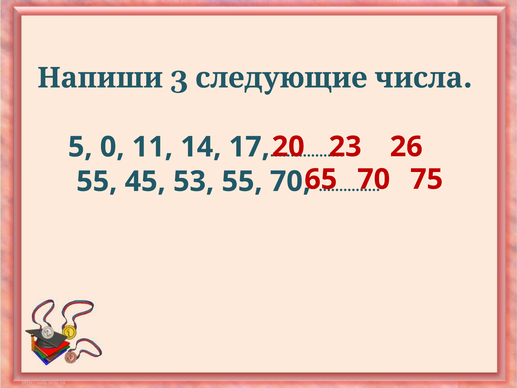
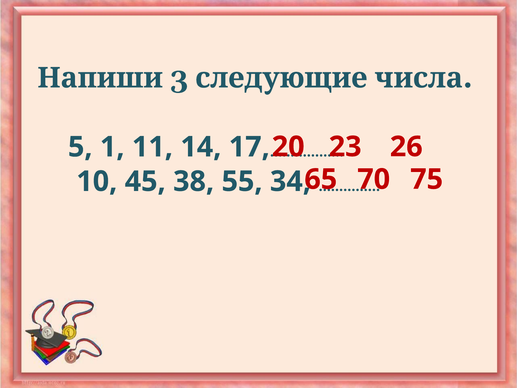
0: 0 -> 1 (112, 147)
55: 55 -> 10 (97, 181)
53: 53 -> 38 (194, 181)
55 70: 70 -> 34 (290, 181)
